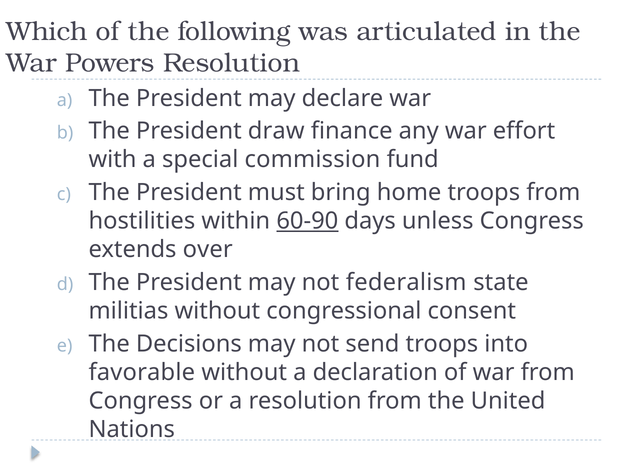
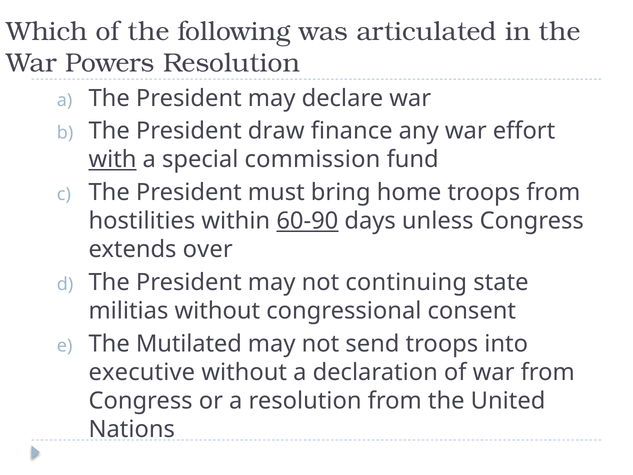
with underline: none -> present (113, 160)
federalism: federalism -> continuing (406, 282)
Decisions: Decisions -> Mutilated (189, 344)
favorable: favorable -> executive (142, 372)
